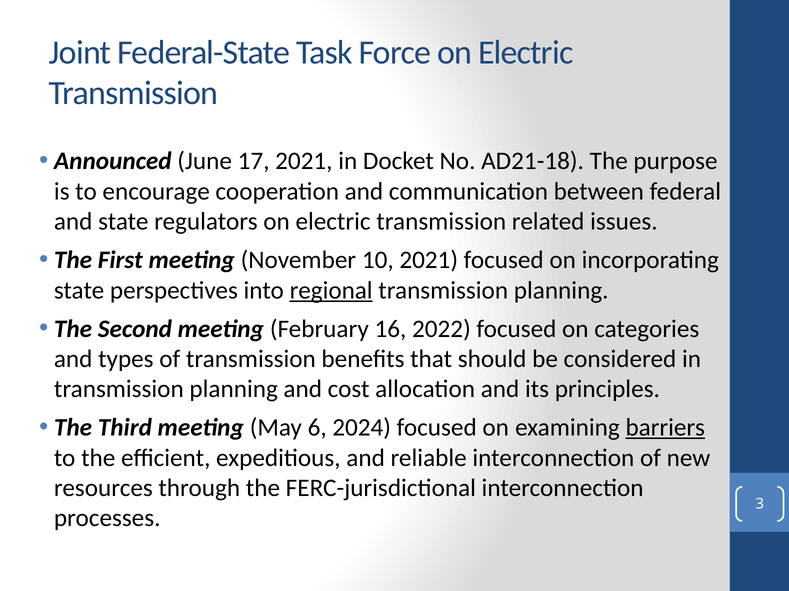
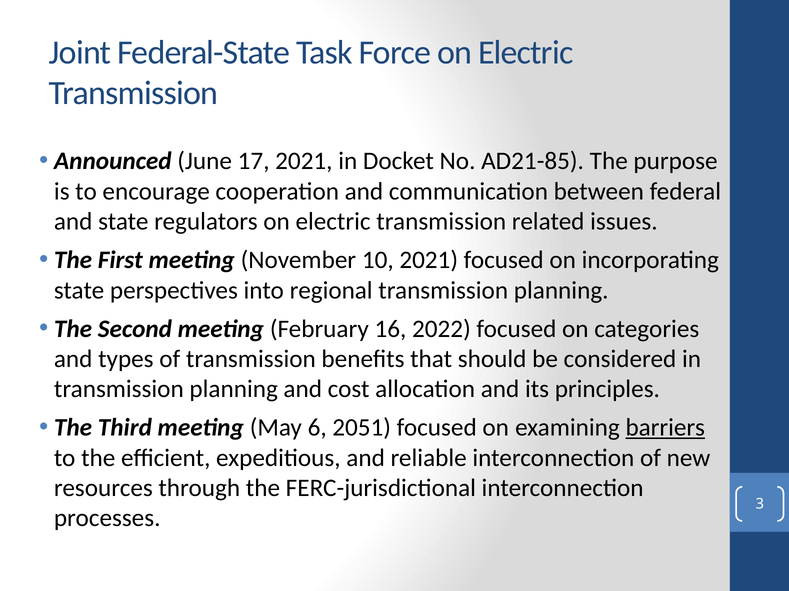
AD21-18: AD21-18 -> AD21-85 (533, 161)
regional underline: present -> none (331, 291)
2024: 2024 -> 2051 (362, 428)
